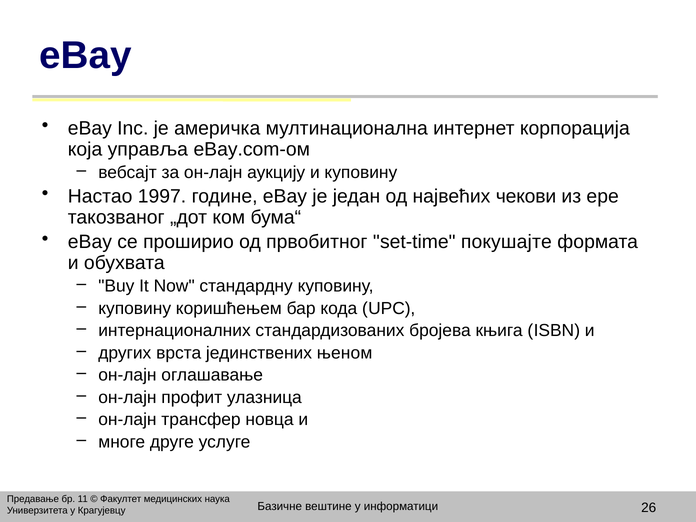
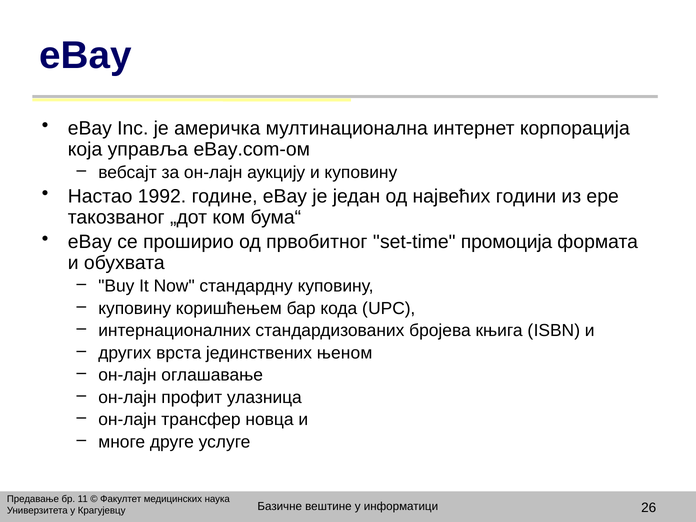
1997: 1997 -> 1992 (162, 196)
чекови: чекови -> години (526, 196)
покушајте: покушајте -> промоција (507, 242)
